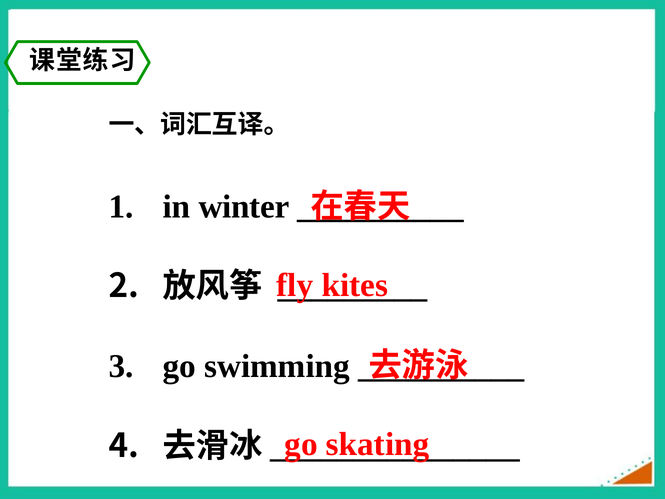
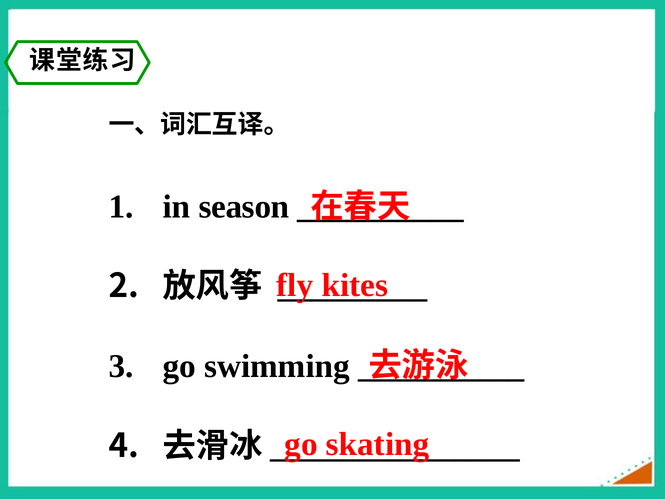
winter: winter -> season (244, 207)
